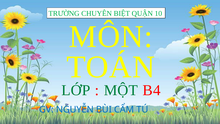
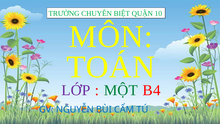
LỚP colour: green -> purple (76, 90)
